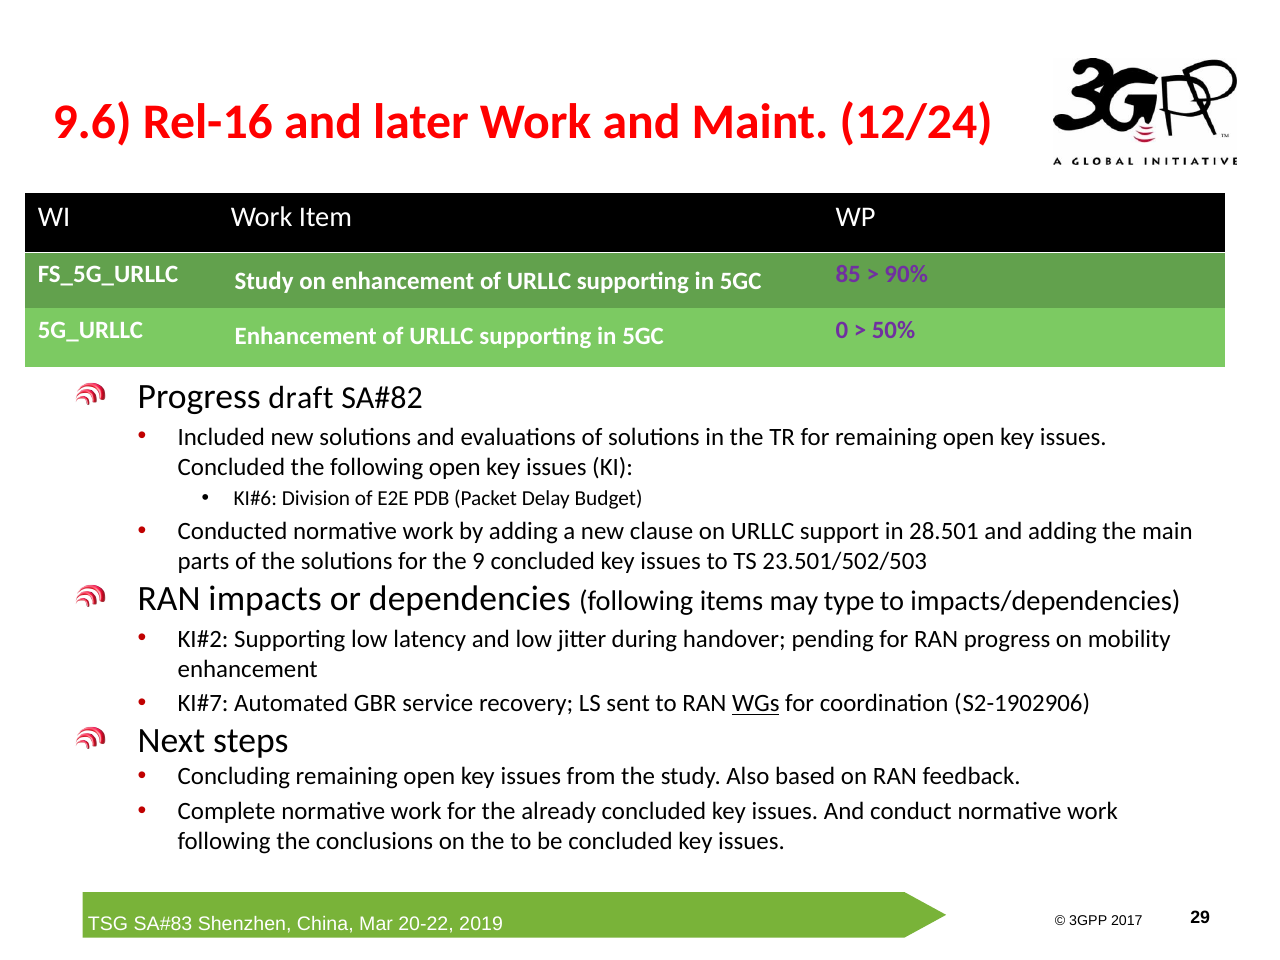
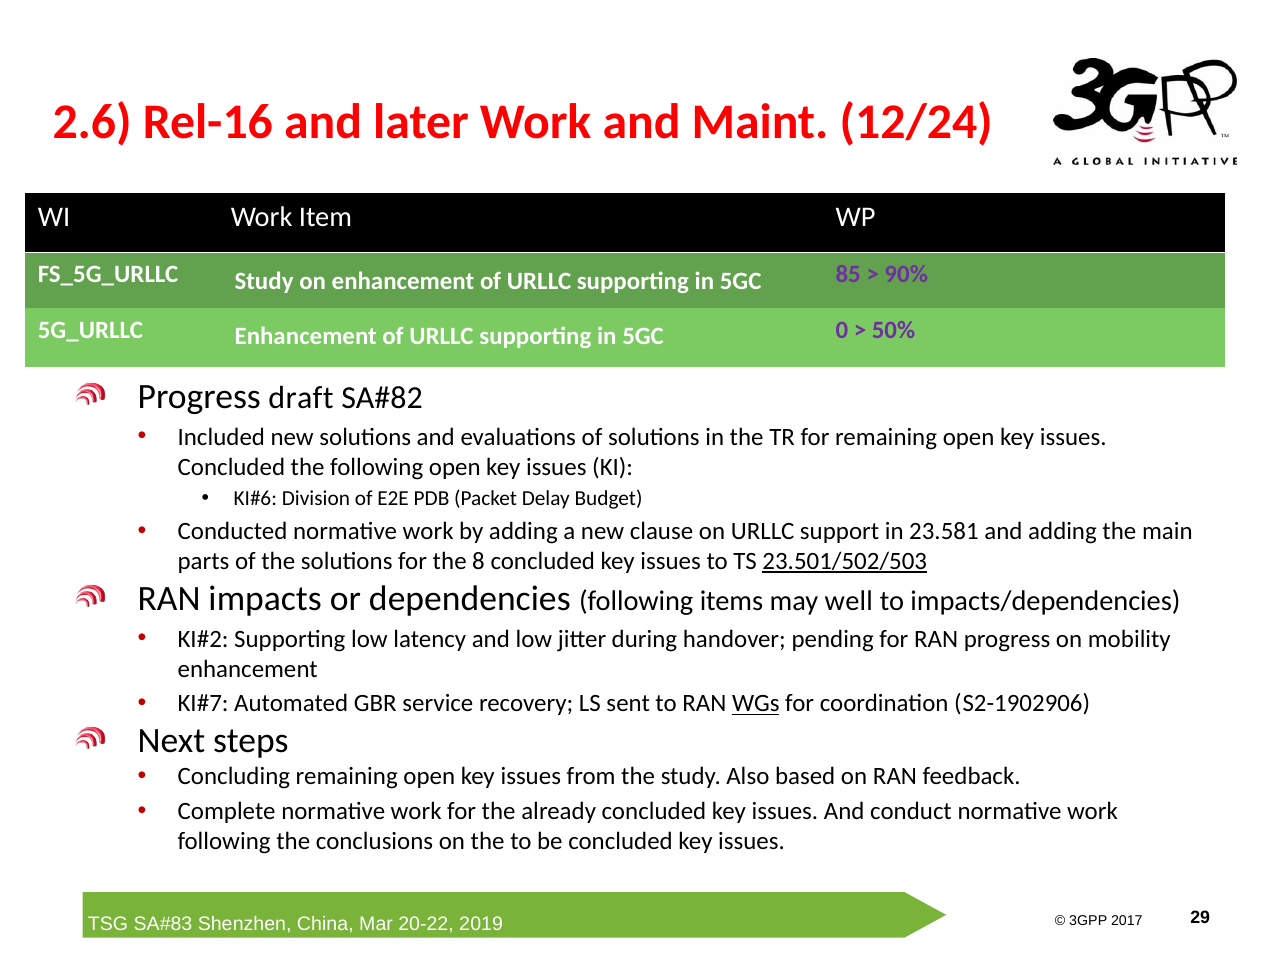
9.6: 9.6 -> 2.6 (92, 122)
28.501: 28.501 -> 23.581 (944, 532)
9: 9 -> 8 (478, 561)
23.501/502/503 underline: none -> present (845, 561)
type: type -> well (849, 601)
